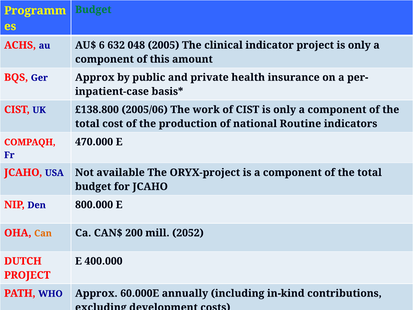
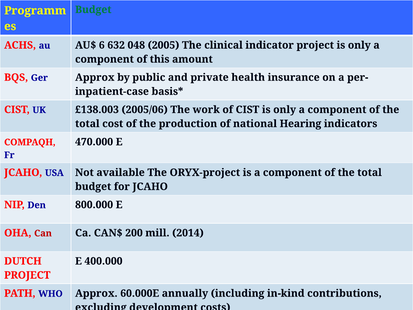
£138.800: £138.800 -> £138.003 (97, 110)
Routine: Routine -> Hearing (301, 124)
Can colour: orange -> red (43, 233)
2052: 2052 -> 2014 (188, 233)
